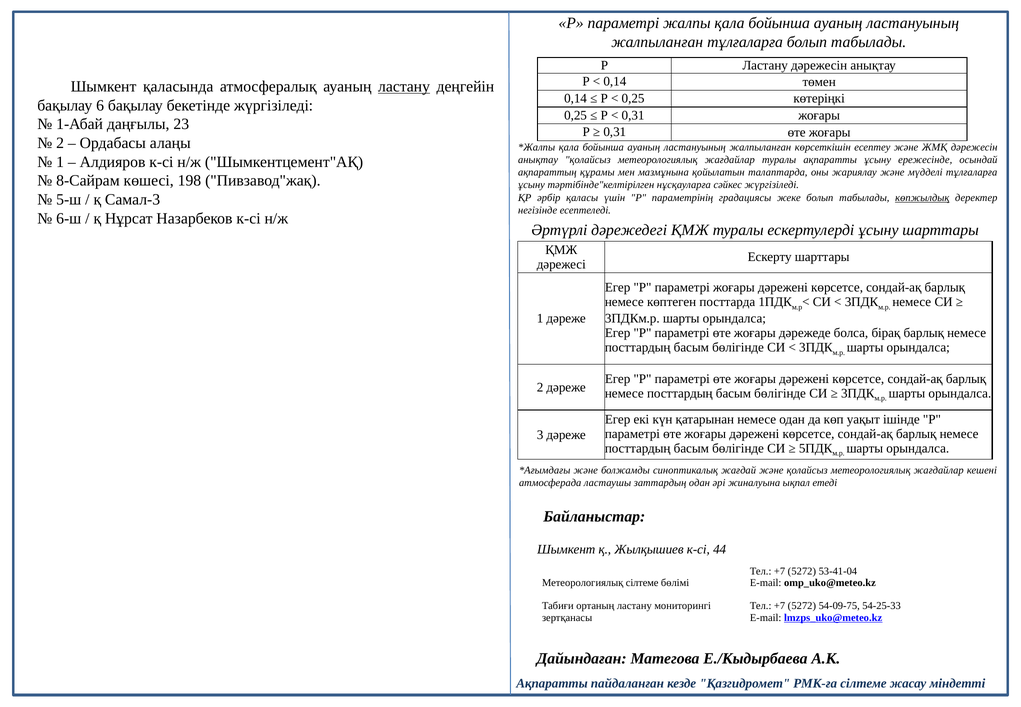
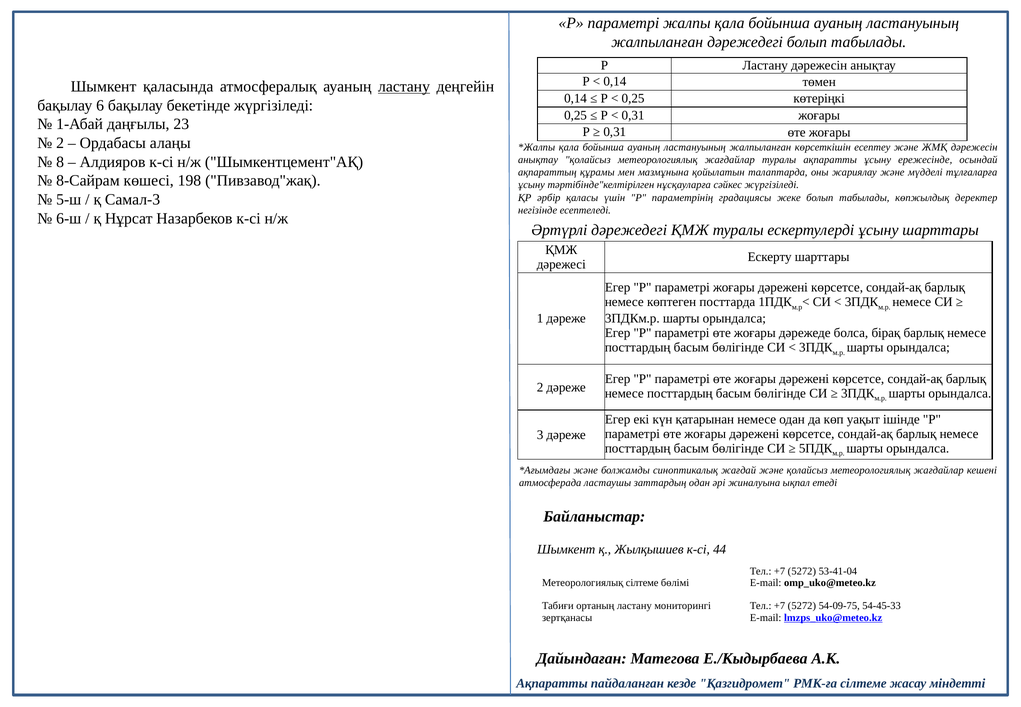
жалпыланған тұлғаларға: тұлғаларға -> дәрежедегі (745, 42)
1: 1 -> 8 (60, 162)
көпжылдық underline: present -> none (922, 198)
54-25-33: 54-25-33 -> 54-45-33 (882, 606)
